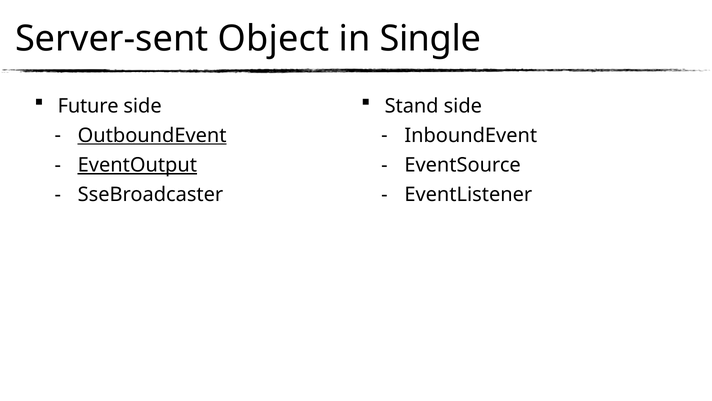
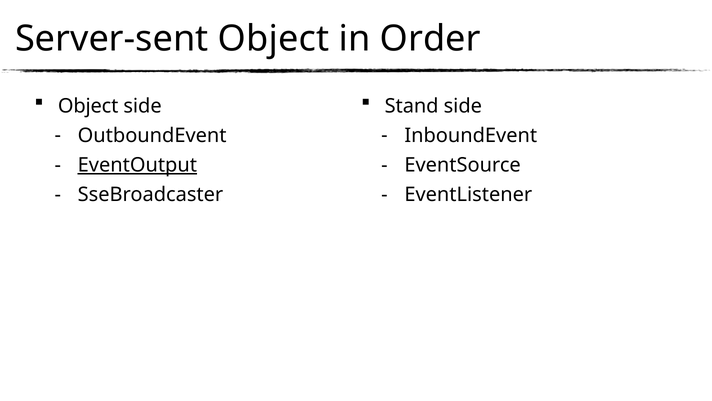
Single: Single -> Order (430, 39)
Future: Future -> Object (88, 106)
OutboundEvent underline: present -> none (152, 135)
